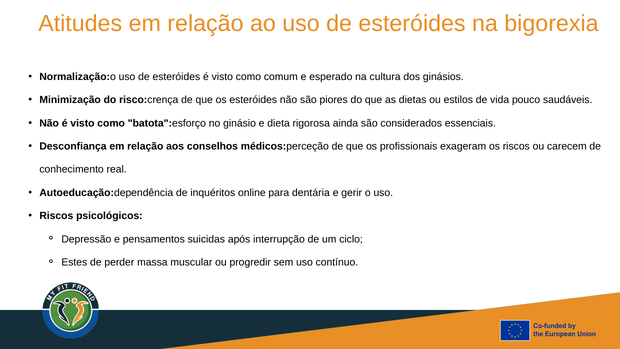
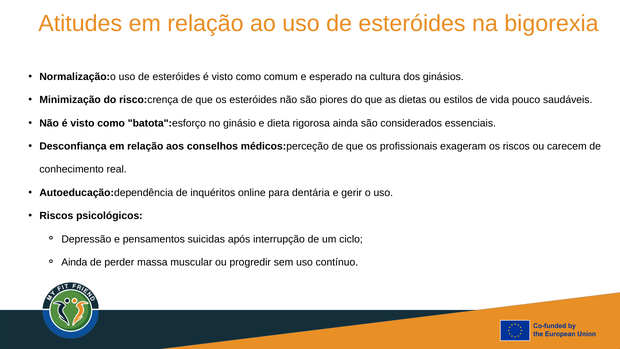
Estes: Estes -> Ainda (74, 262)
